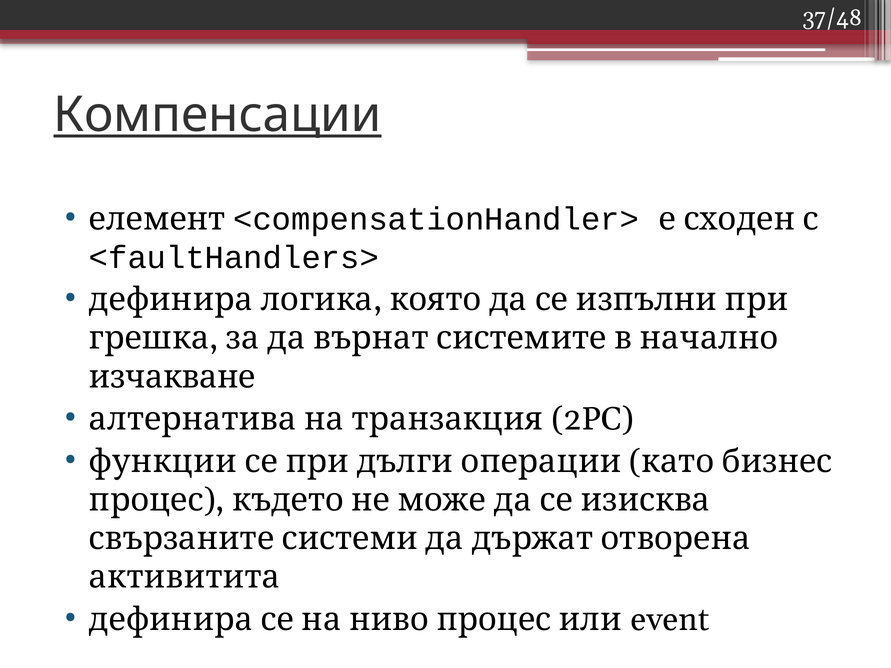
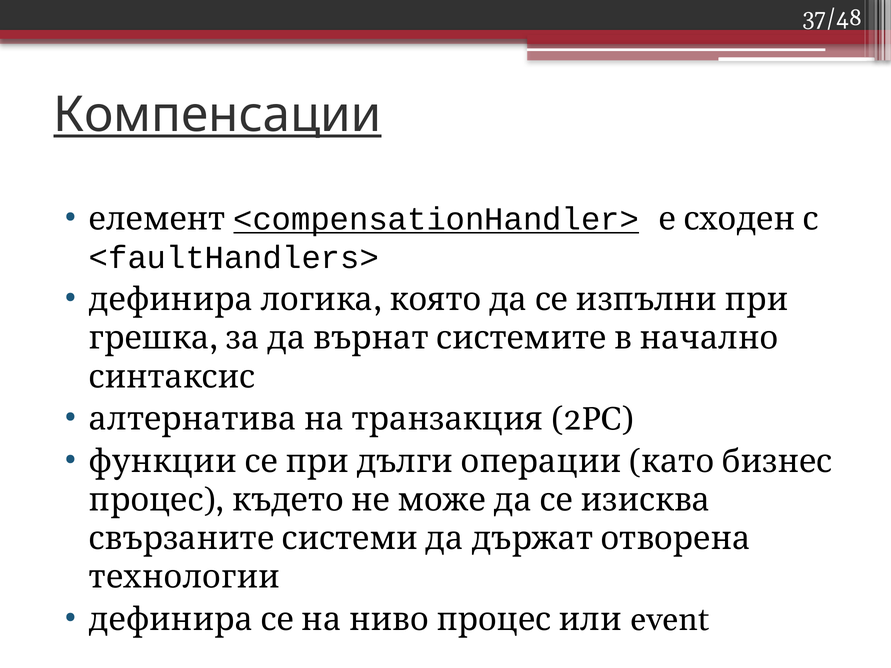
<compensationHandler> underline: none -> present (436, 219)
изчакване: изчакване -> синтаксис (172, 377)
активитита: активитита -> технологии (185, 577)
